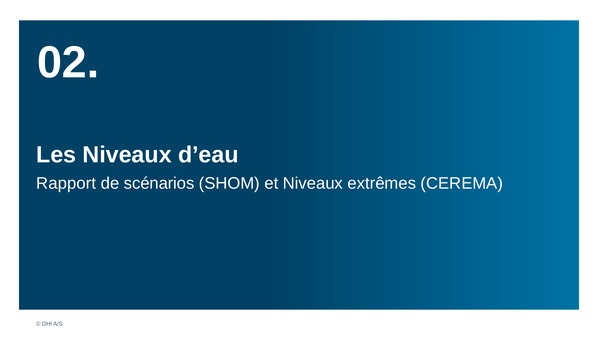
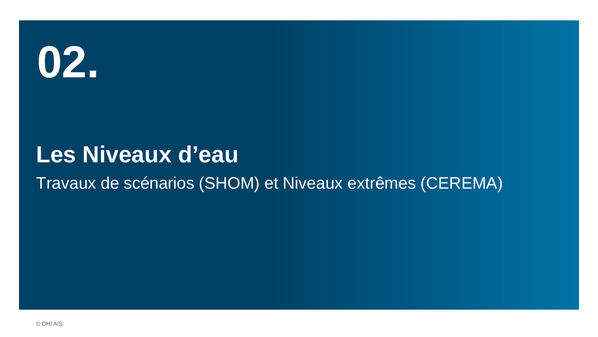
Rapport: Rapport -> Travaux (66, 183)
